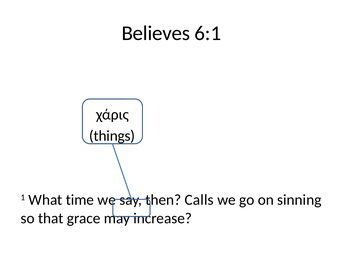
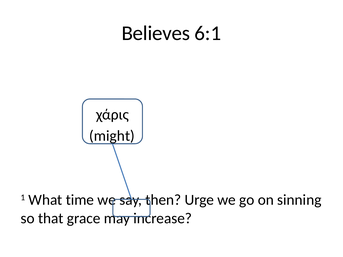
things: things -> might (112, 136)
Calls: Calls -> Urge (199, 200)
